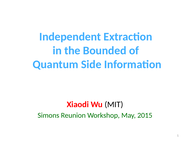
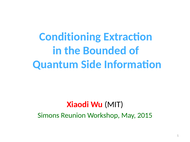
Independent: Independent -> Conditioning (70, 37)
